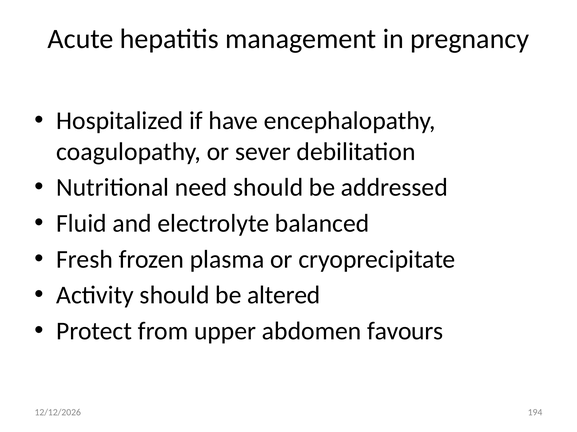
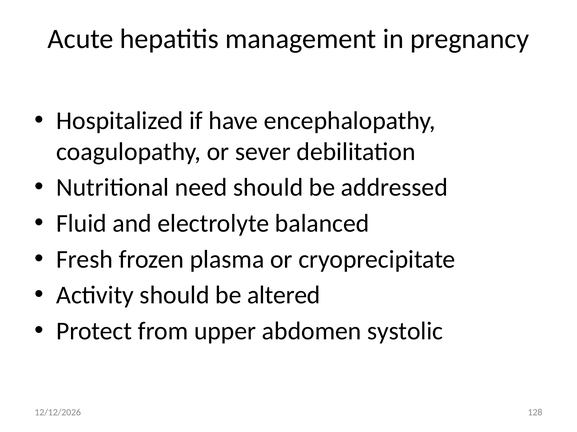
favours: favours -> systolic (405, 332)
194: 194 -> 128 (535, 413)
